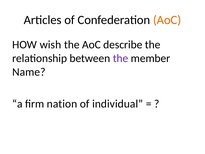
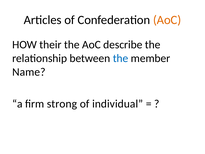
wish: wish -> their (50, 45)
the colour: purple -> blue (121, 58)
nation: nation -> strong (62, 104)
